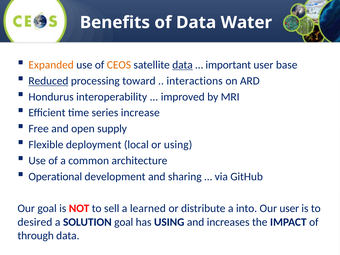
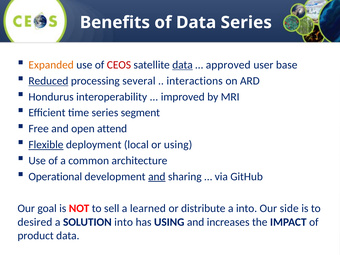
Data Water: Water -> Series (246, 22)
CEOS colour: orange -> red (119, 65)
important: important -> approved (228, 65)
toward: toward -> several (139, 81)
increase: increase -> segment (140, 113)
supply: supply -> attend (112, 129)
Flexible underline: none -> present (46, 145)
and underline: none -> present (157, 177)
Our user: user -> side (289, 208)
SOLUTION goal: goal -> into (124, 222)
through: through -> product (36, 236)
